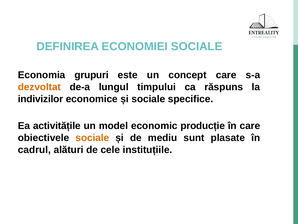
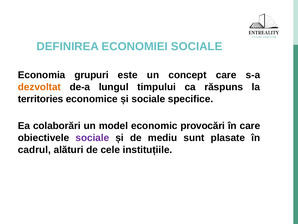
indivizilor: indivizilor -> territories (41, 99)
activitățile: activitățile -> colaborări (57, 126)
producție: producție -> provocări (203, 126)
sociale colour: orange -> purple (92, 137)
